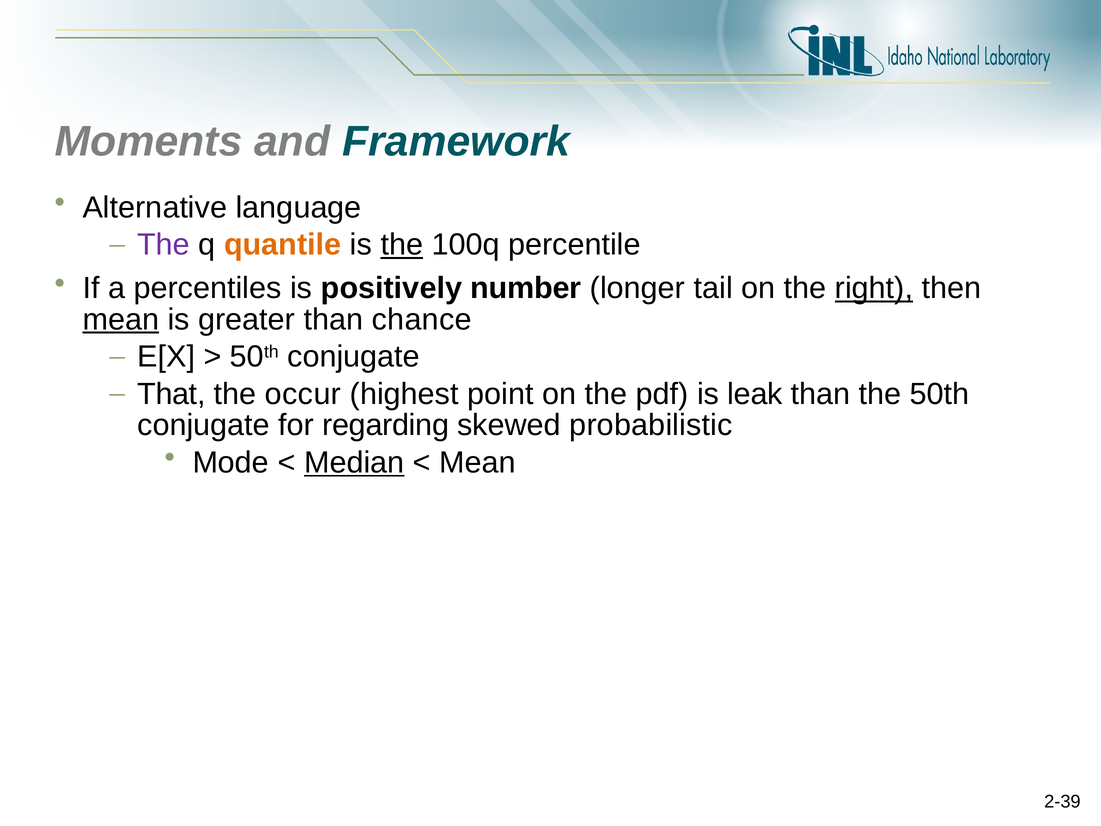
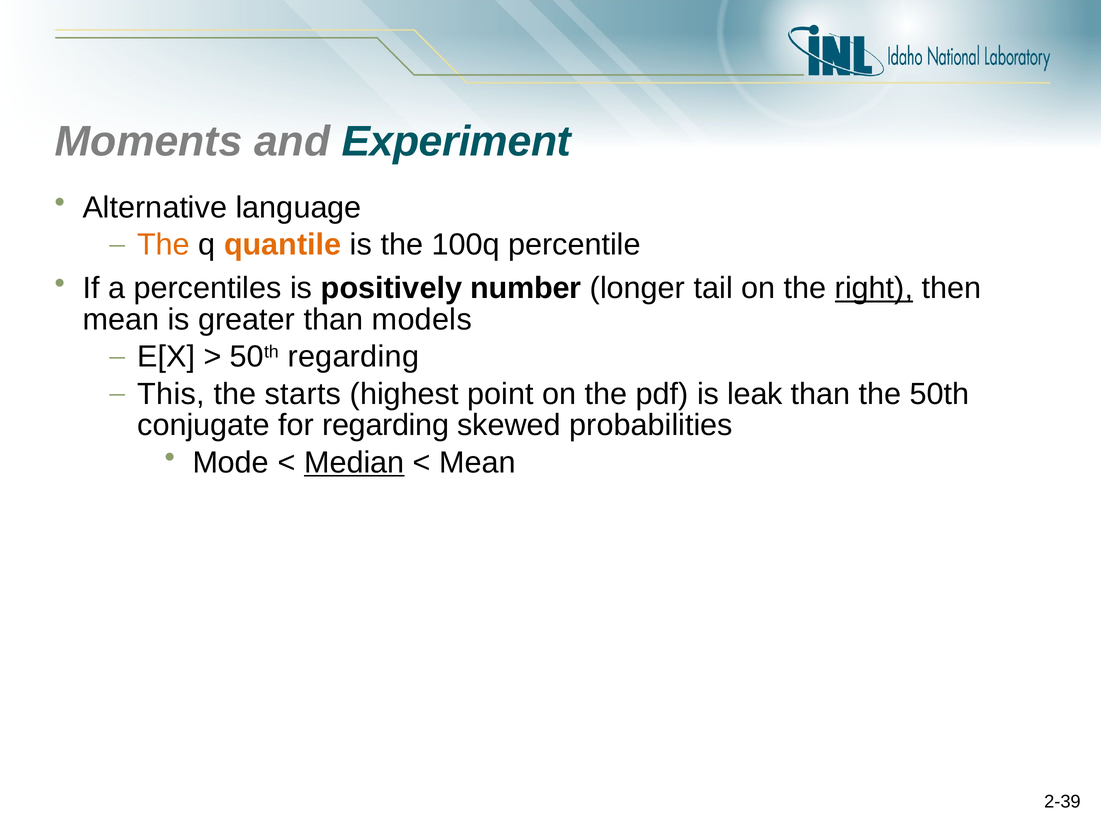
Framework: Framework -> Experiment (456, 142)
The colour: purple -> orange (164, 245)
the underline: present -> none (402, 245)
mean underline: present -> none (121, 319)
chance: chance -> models (422, 319)
conjugate: conjugate -> regarding (353, 357)
That: That -> This (171, 394)
occur: occur -> starts (303, 394)
probabilistic: probabilistic -> probabilities (651, 425)
